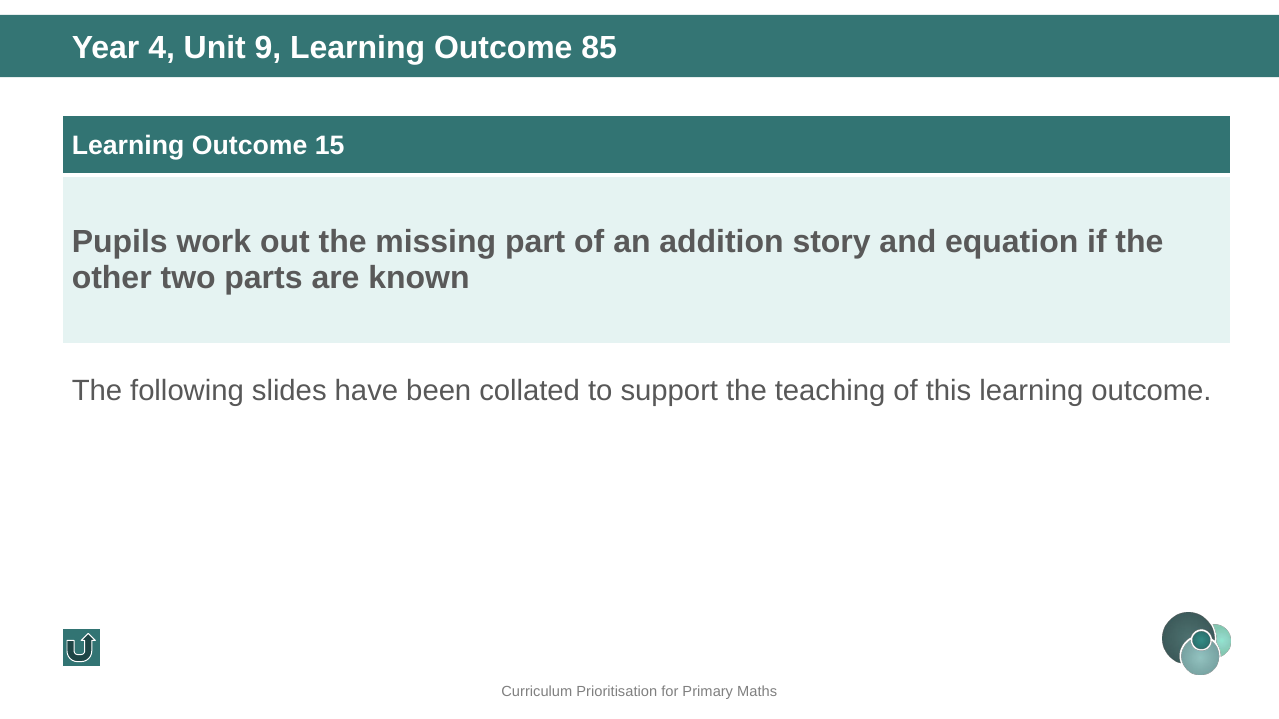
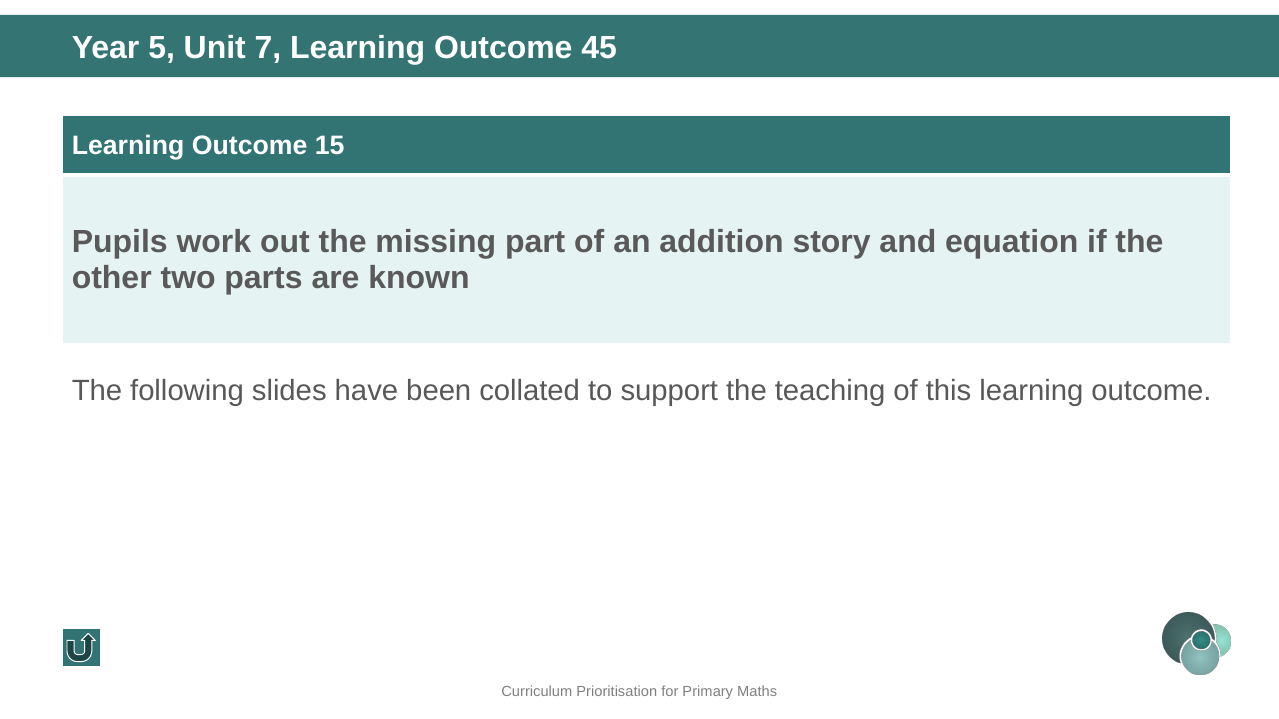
4: 4 -> 5 (162, 48)
9: 9 -> 7 (268, 48)
85: 85 -> 45 (599, 48)
